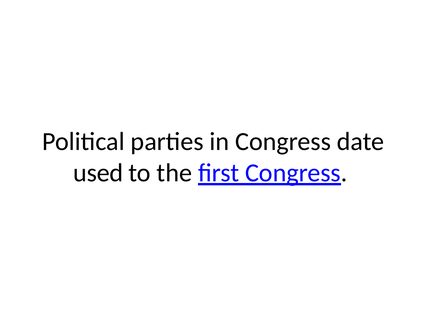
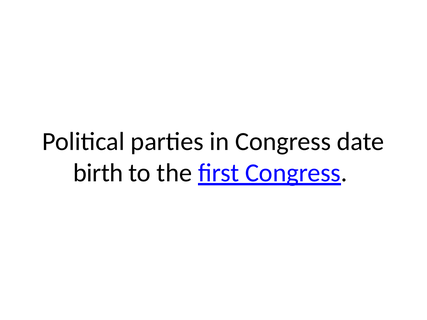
used: used -> birth (98, 173)
